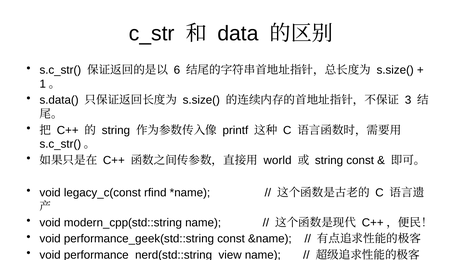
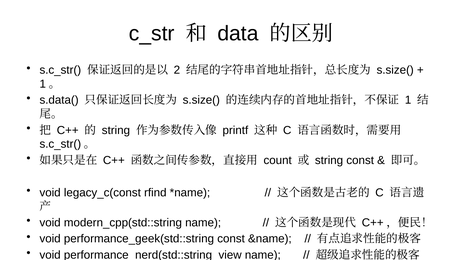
6: 6 -> 2 (177, 70)
3: 3 -> 1 (408, 100)
world: world -> count (278, 160)
